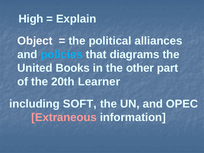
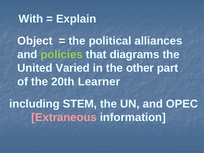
High: High -> With (31, 19)
policies colour: light blue -> light green (62, 54)
Books: Books -> Varied (73, 68)
SOFT: SOFT -> STEM (80, 104)
